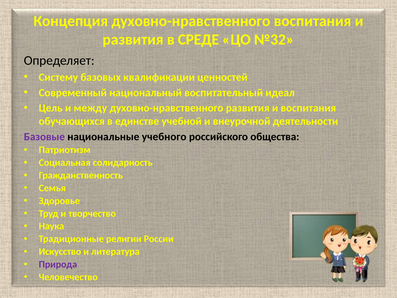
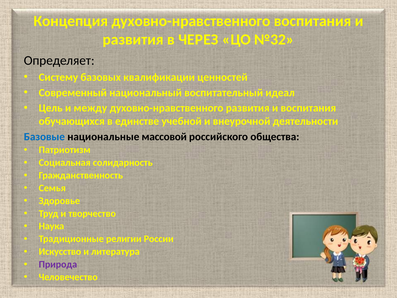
СРЕДЕ: СРЕДЕ -> ЧЕРЕЗ (198, 40)
Базовые colour: purple -> blue (44, 137)
учебного: учебного -> массовой (164, 137)
